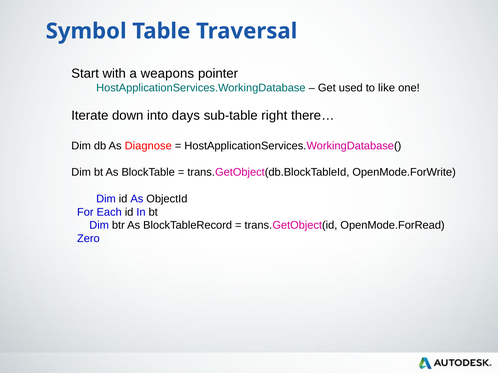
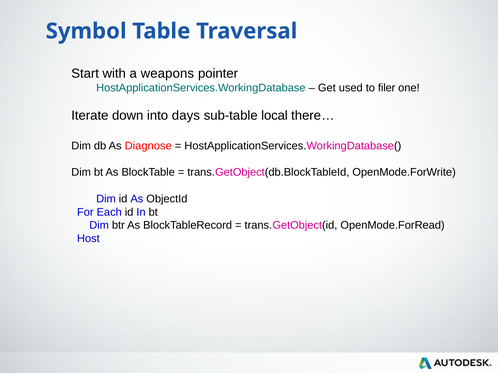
like: like -> filer (387, 88)
right: right -> local (274, 116)
Zero: Zero -> Host (88, 239)
